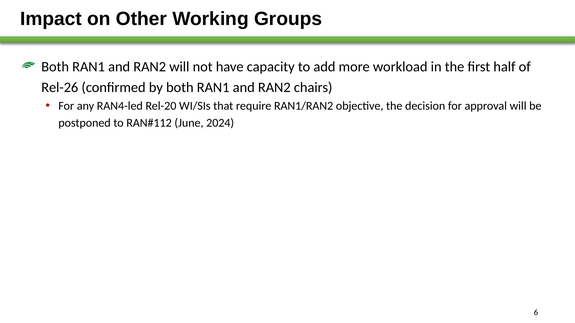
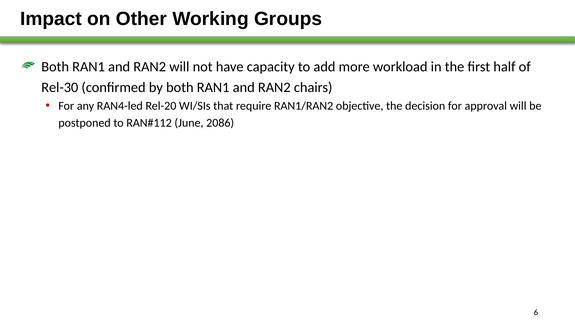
Rel-26: Rel-26 -> Rel-30 (60, 87)
2024: 2024 -> 2086 (220, 123)
